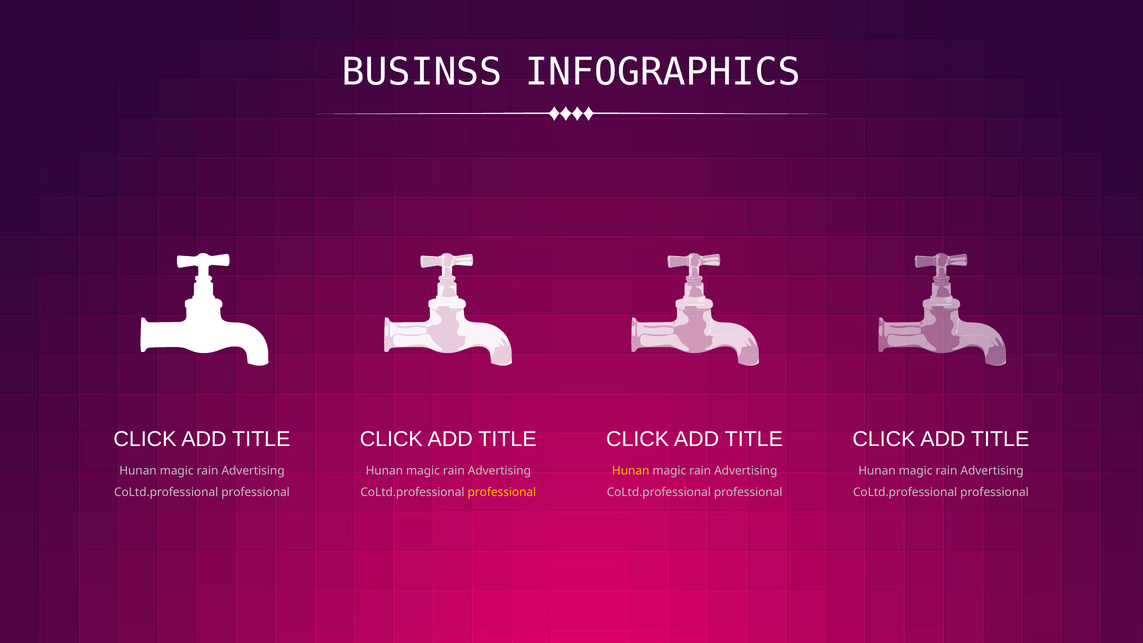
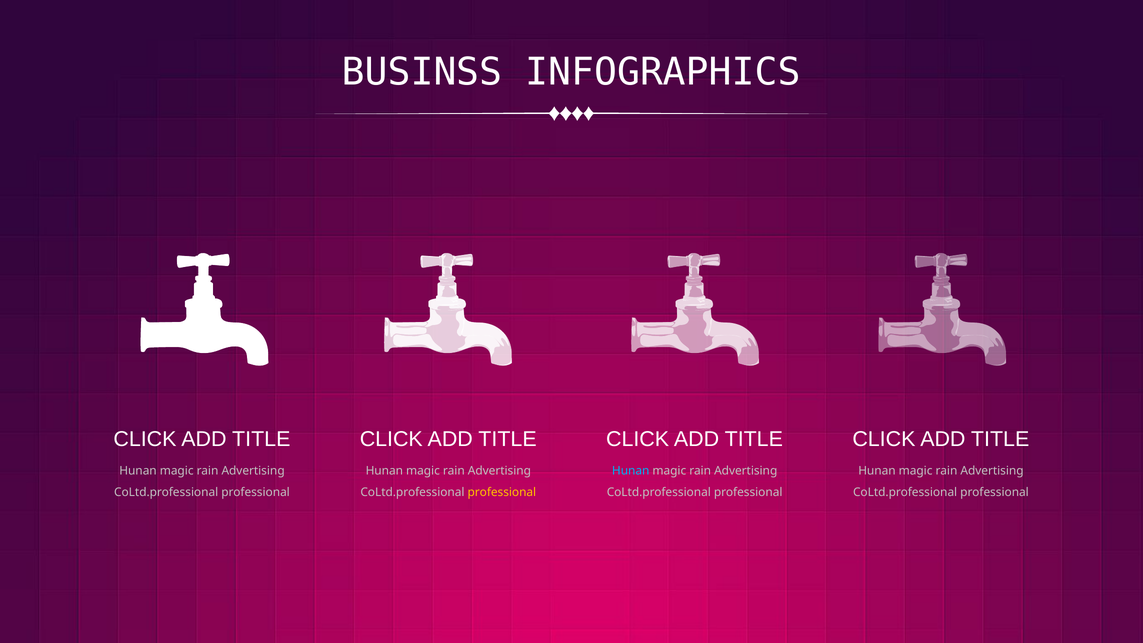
Hunan colour: yellow -> light blue (631, 471)
